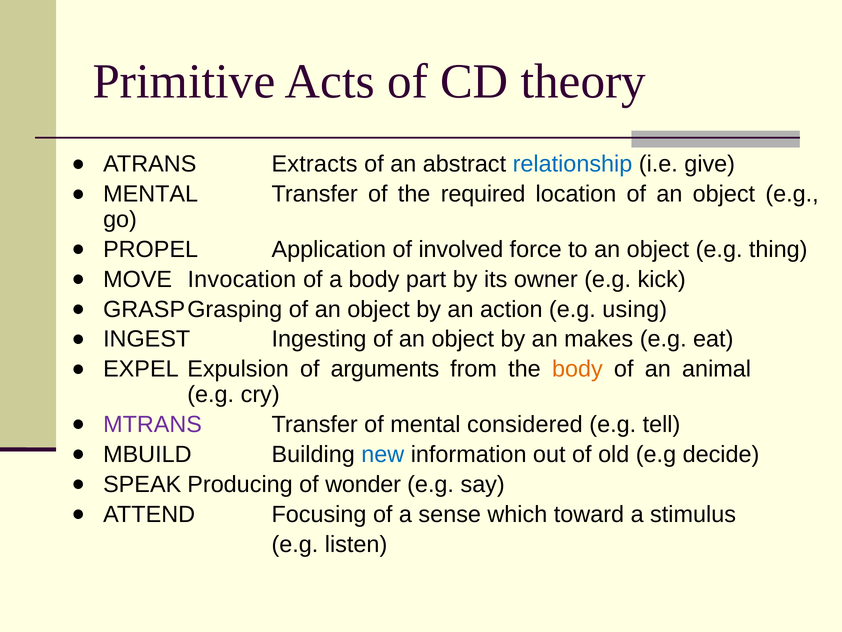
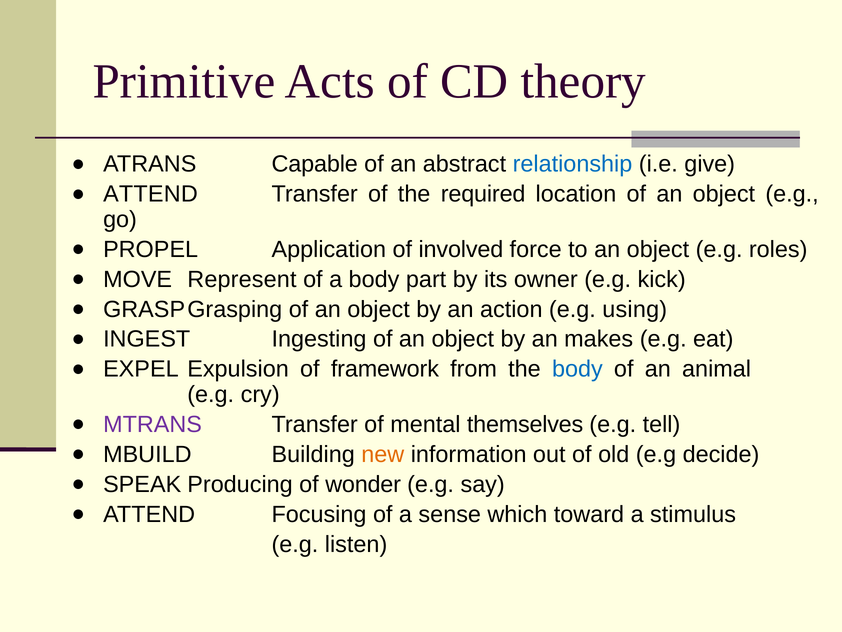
Extracts: Extracts -> Capable (315, 164)
MENTAL: MENTAL -> ATTEND (150, 194)
thing: thing -> roles (778, 249)
Invocation: Invocation -> Represent (242, 279)
arguments: arguments -> framework (385, 369)
body colour: orange -> blue (577, 369)
considered: considered -> themselves (525, 424)
new colour: blue -> orange (383, 454)
